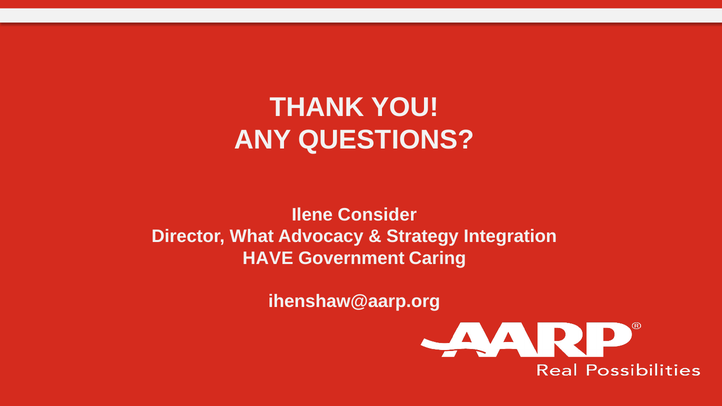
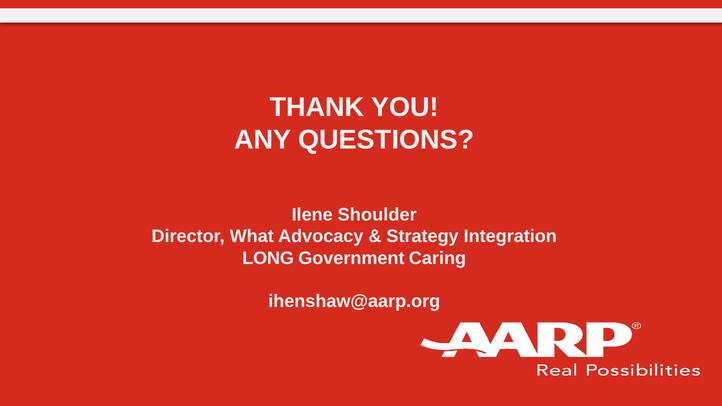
Consider: Consider -> Shoulder (377, 215)
HAVE: HAVE -> LONG (268, 258)
